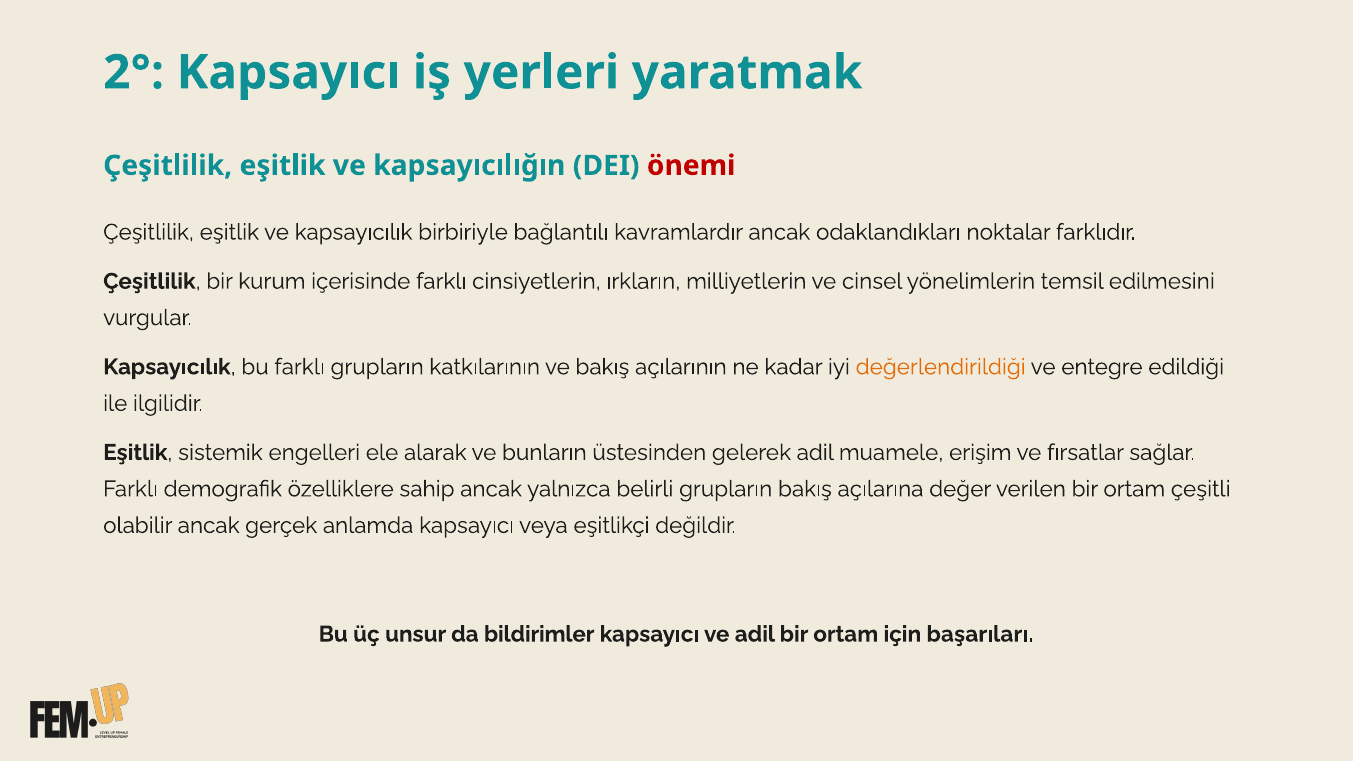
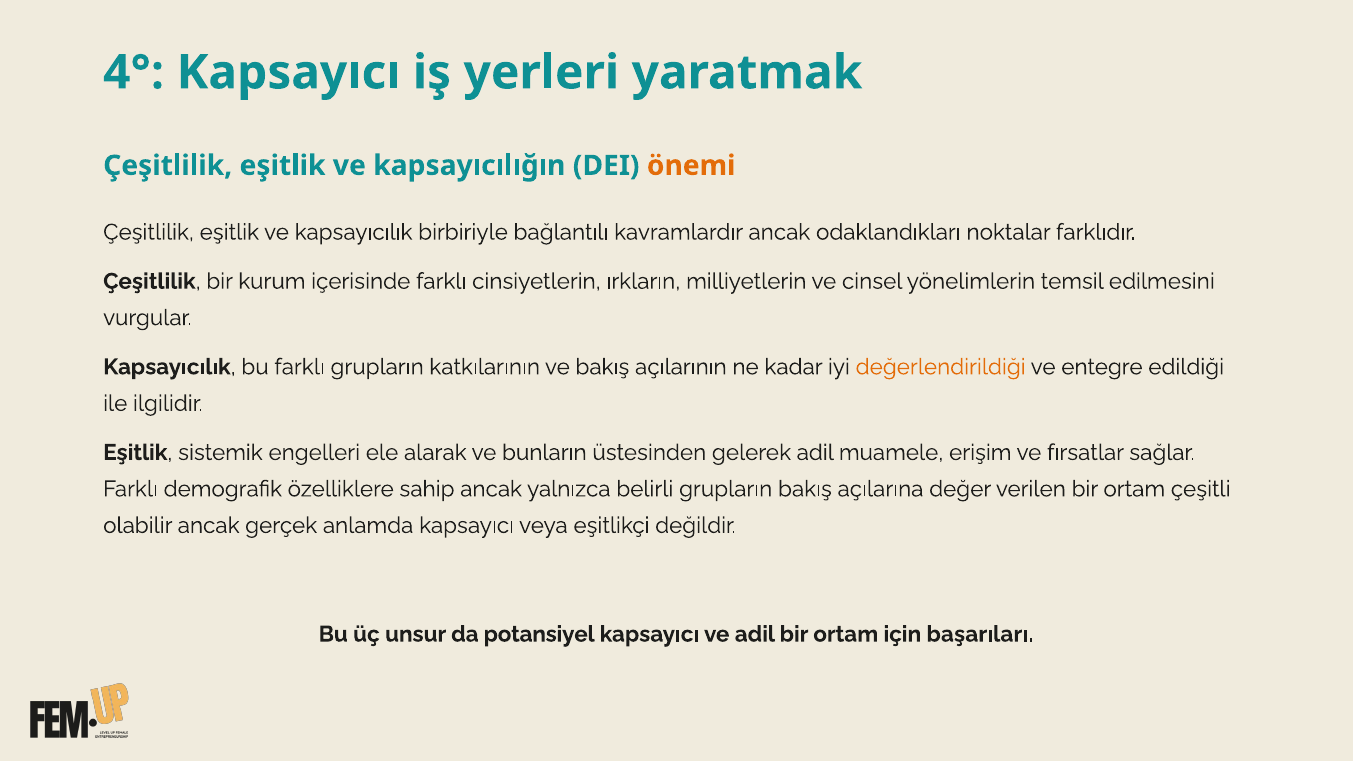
2°: 2° -> 4° (134, 73)
önemi colour: red -> orange (691, 166)
bildirimler: bildirimler -> potansiyel (539, 634)
